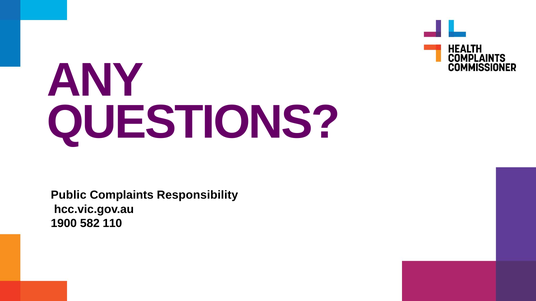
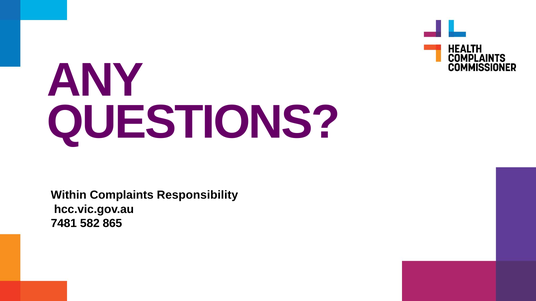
Public: Public -> Within (69, 195)
1900: 1900 -> 7481 (64, 224)
110: 110 -> 865 (112, 224)
